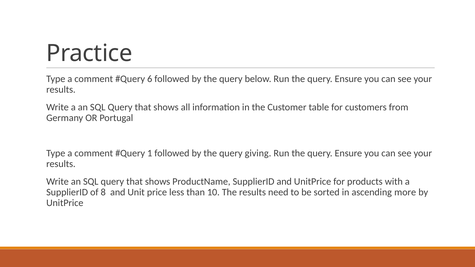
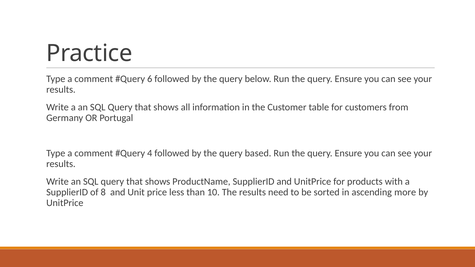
1: 1 -> 4 (150, 153)
giving: giving -> based (258, 153)
